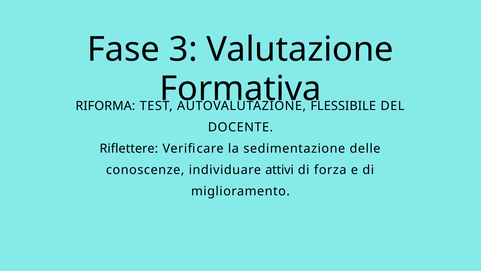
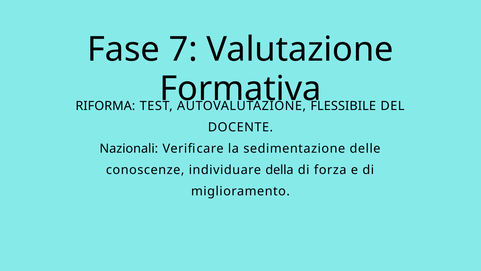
3: 3 -> 7 (183, 49)
Riflettere: Riflettere -> Nazionali (129, 148)
attivi: attivi -> della (280, 170)
